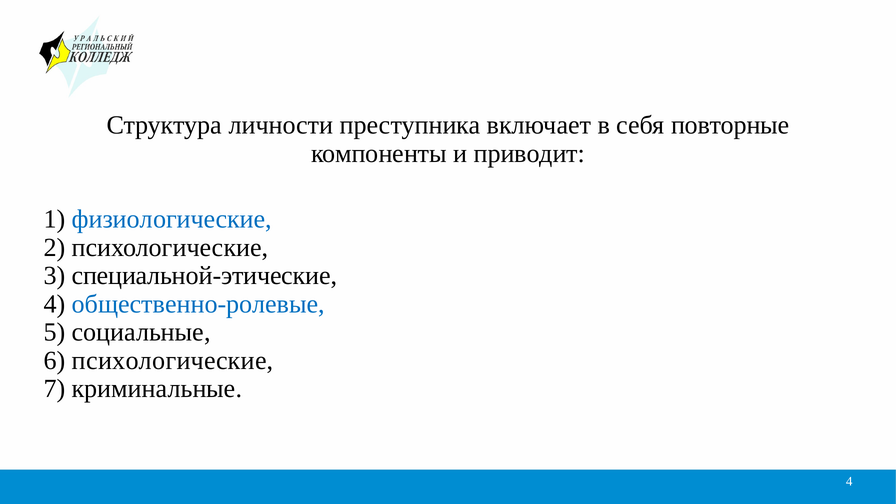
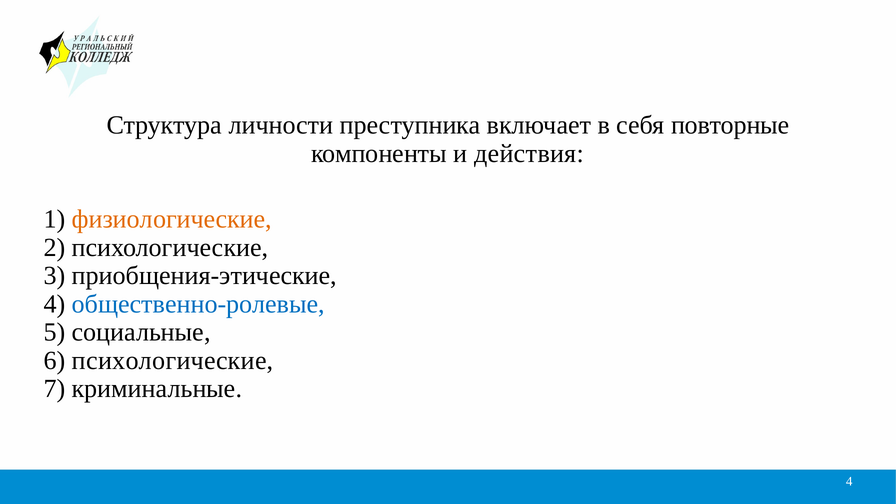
приводит: приводит -> действия (529, 154)
физиологические colour: blue -> orange (172, 219)
специальной-этические: специальной-этические -> приобщения-этические (204, 276)
